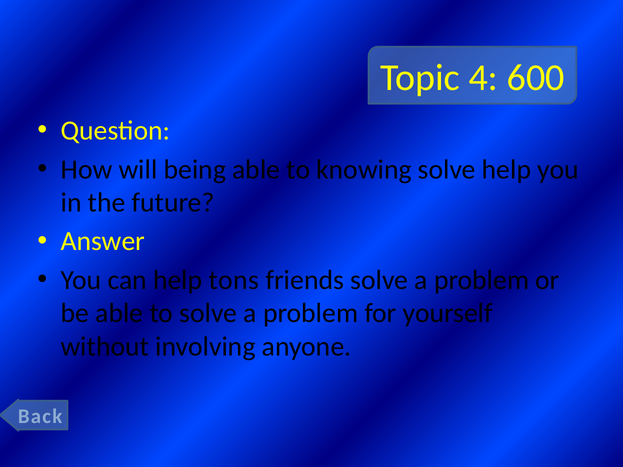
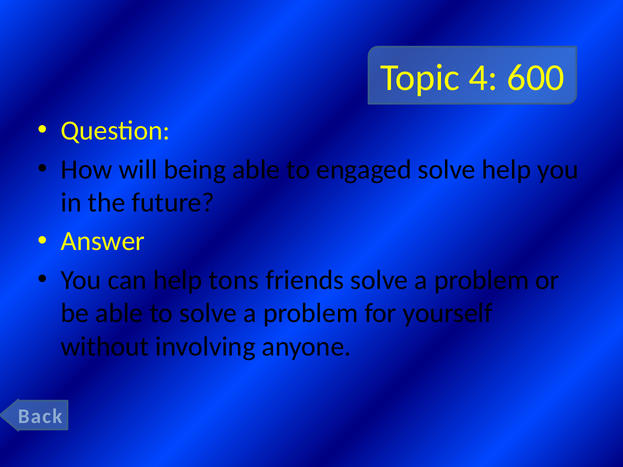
knowing: knowing -> engaged (364, 169)
